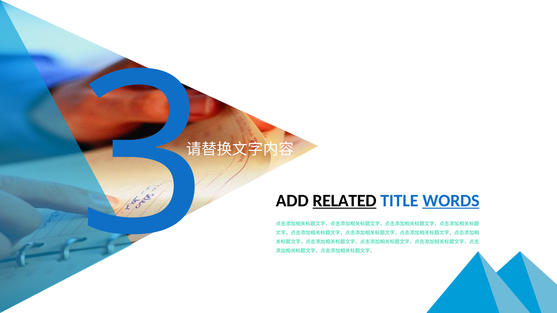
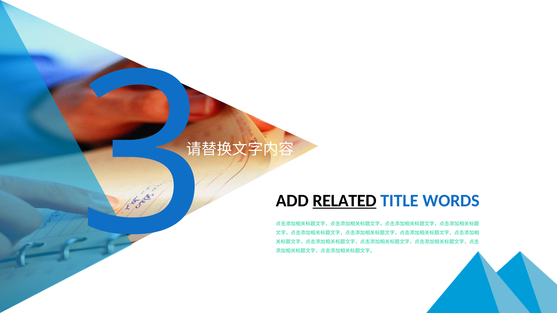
WORDS underline: present -> none (451, 201)
